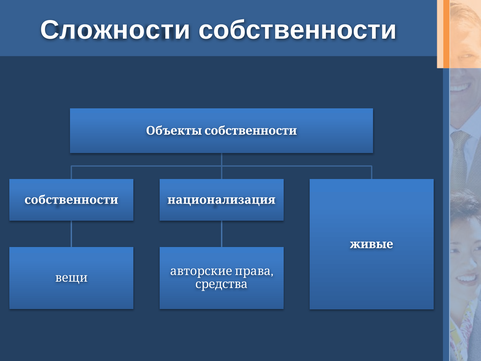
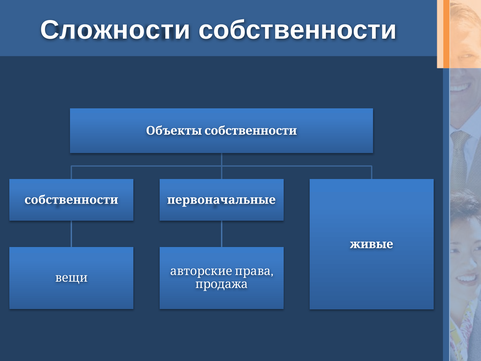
национализация: национализация -> первоначальные (221, 200)
средства: средства -> продажа (222, 284)
